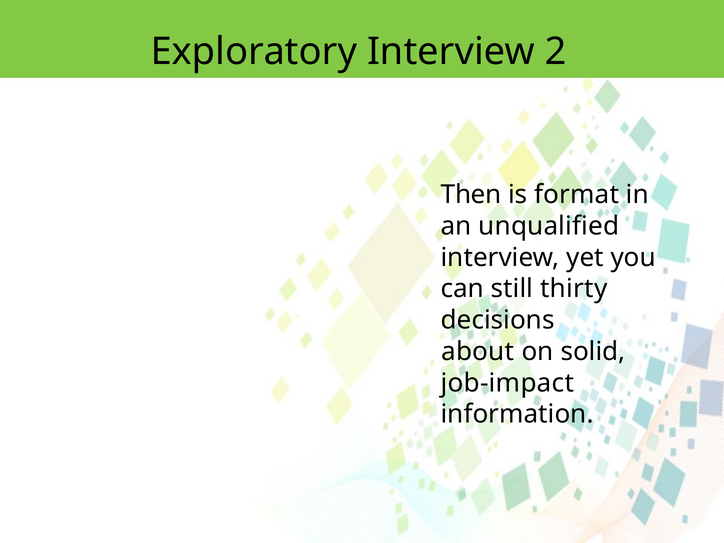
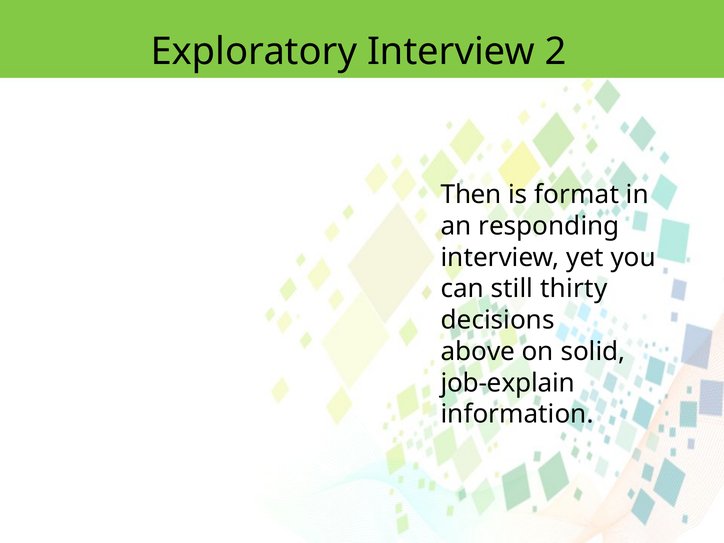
unqualified: unqualified -> responding (549, 226)
about: about -> above (478, 352)
job-impact: job-impact -> job-explain (508, 383)
